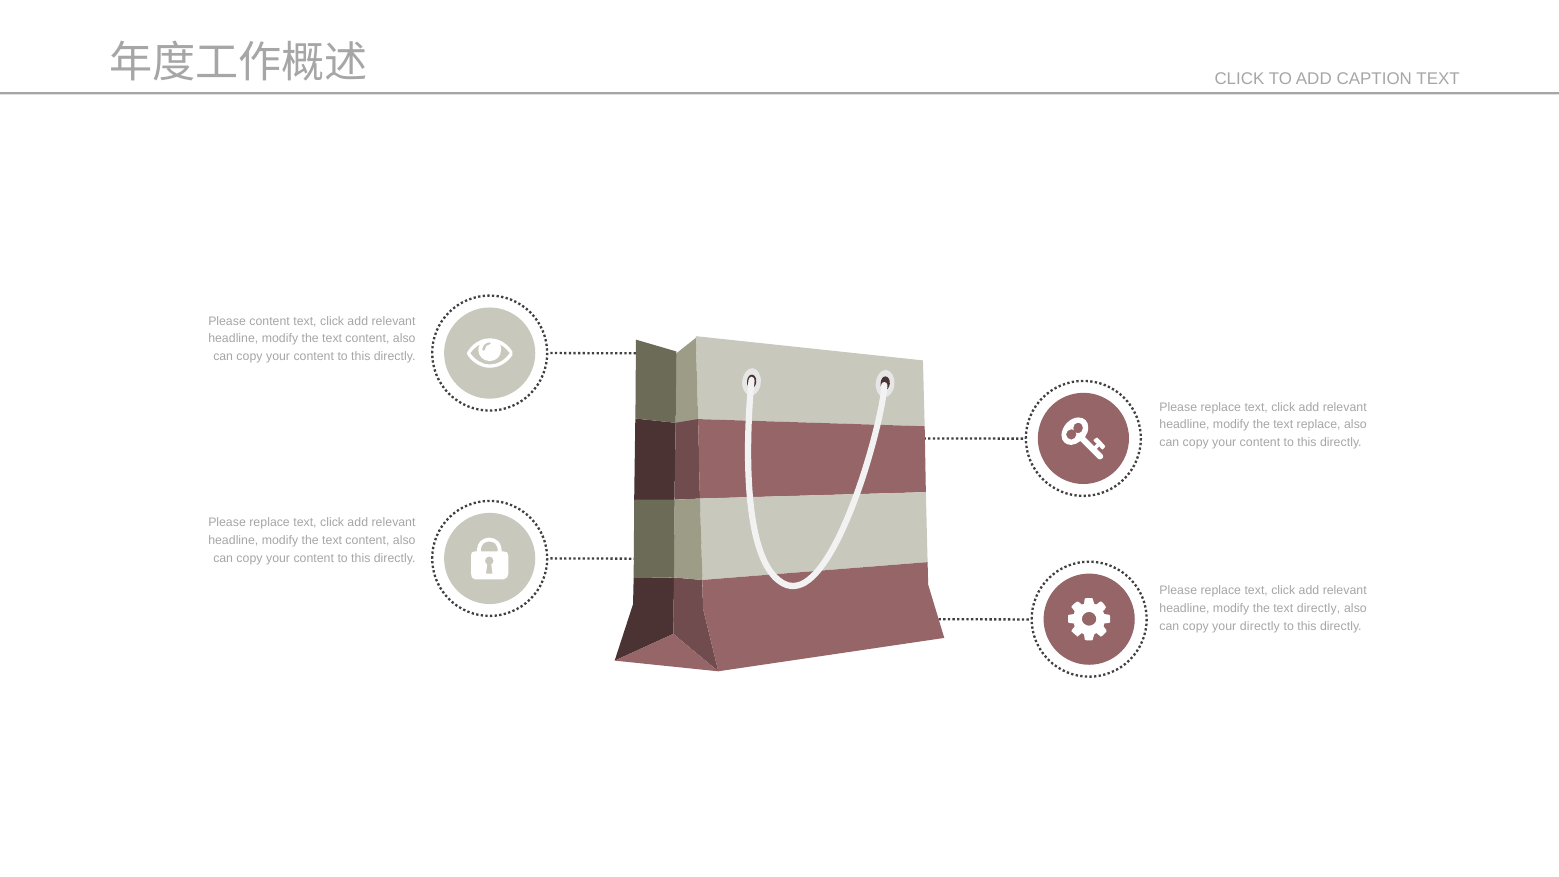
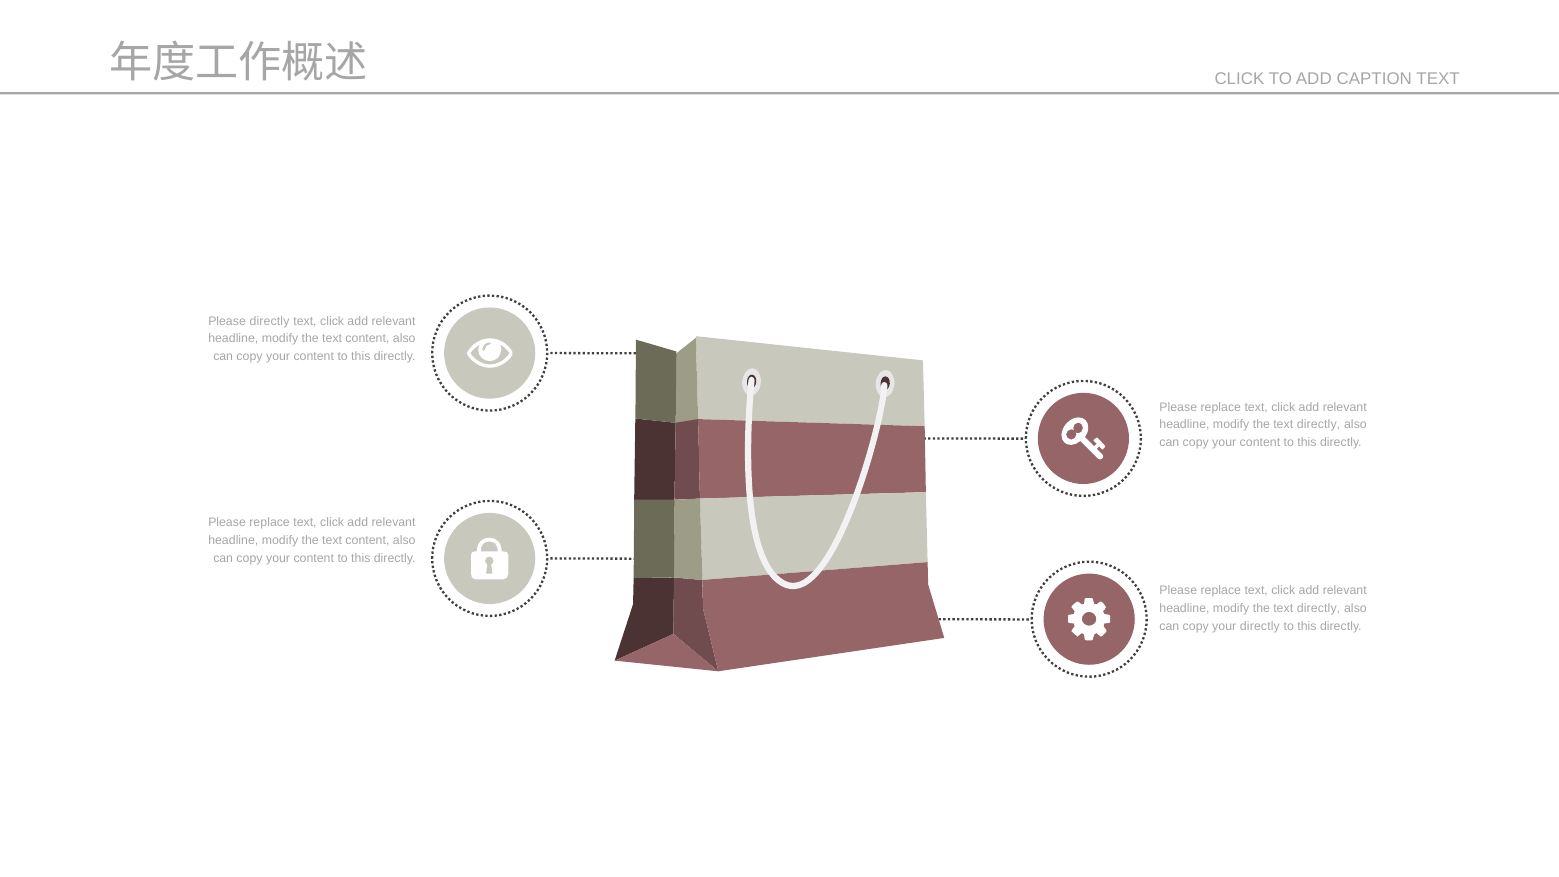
Please content: content -> directly (270, 321)
replace: replace -> directly (1319, 425)
